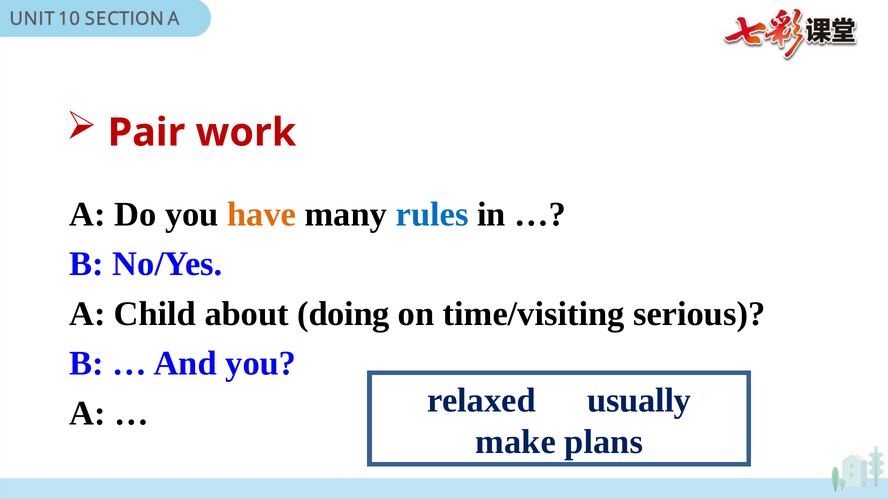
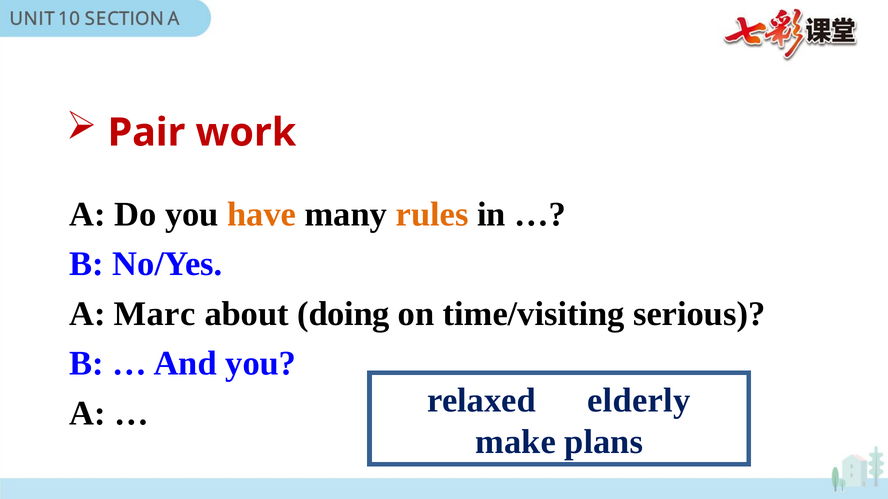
rules colour: blue -> orange (432, 215)
Child: Child -> Marc (155, 314)
usually: usually -> elderly (639, 401)
